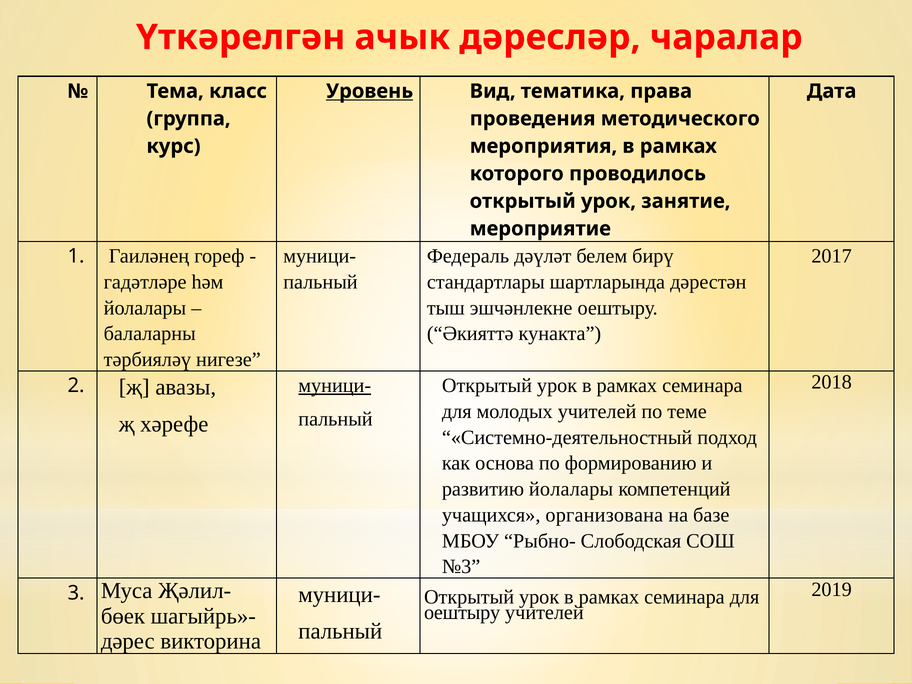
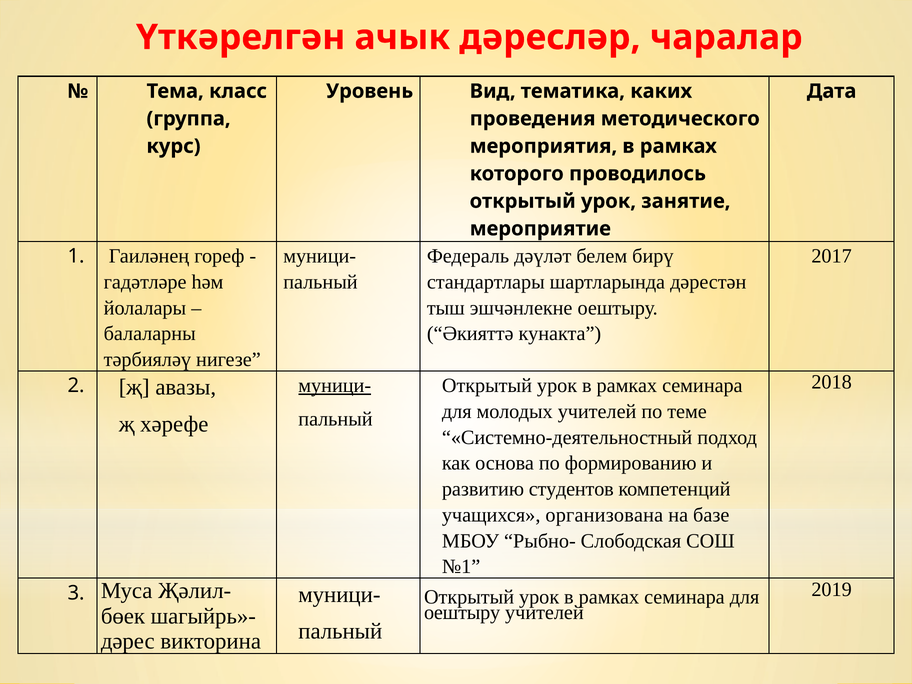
Уровень underline: present -> none (370, 91)
права: права -> каких (661, 91)
развитию йолалары: йолалары -> студентов (571, 489)
№3: №3 -> №1 (461, 567)
